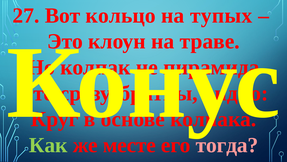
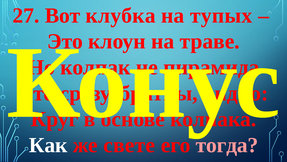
кольцо: кольцо -> клубка (121, 15)
Как colour: light green -> white (48, 145)
месте: месте -> свете (129, 145)
